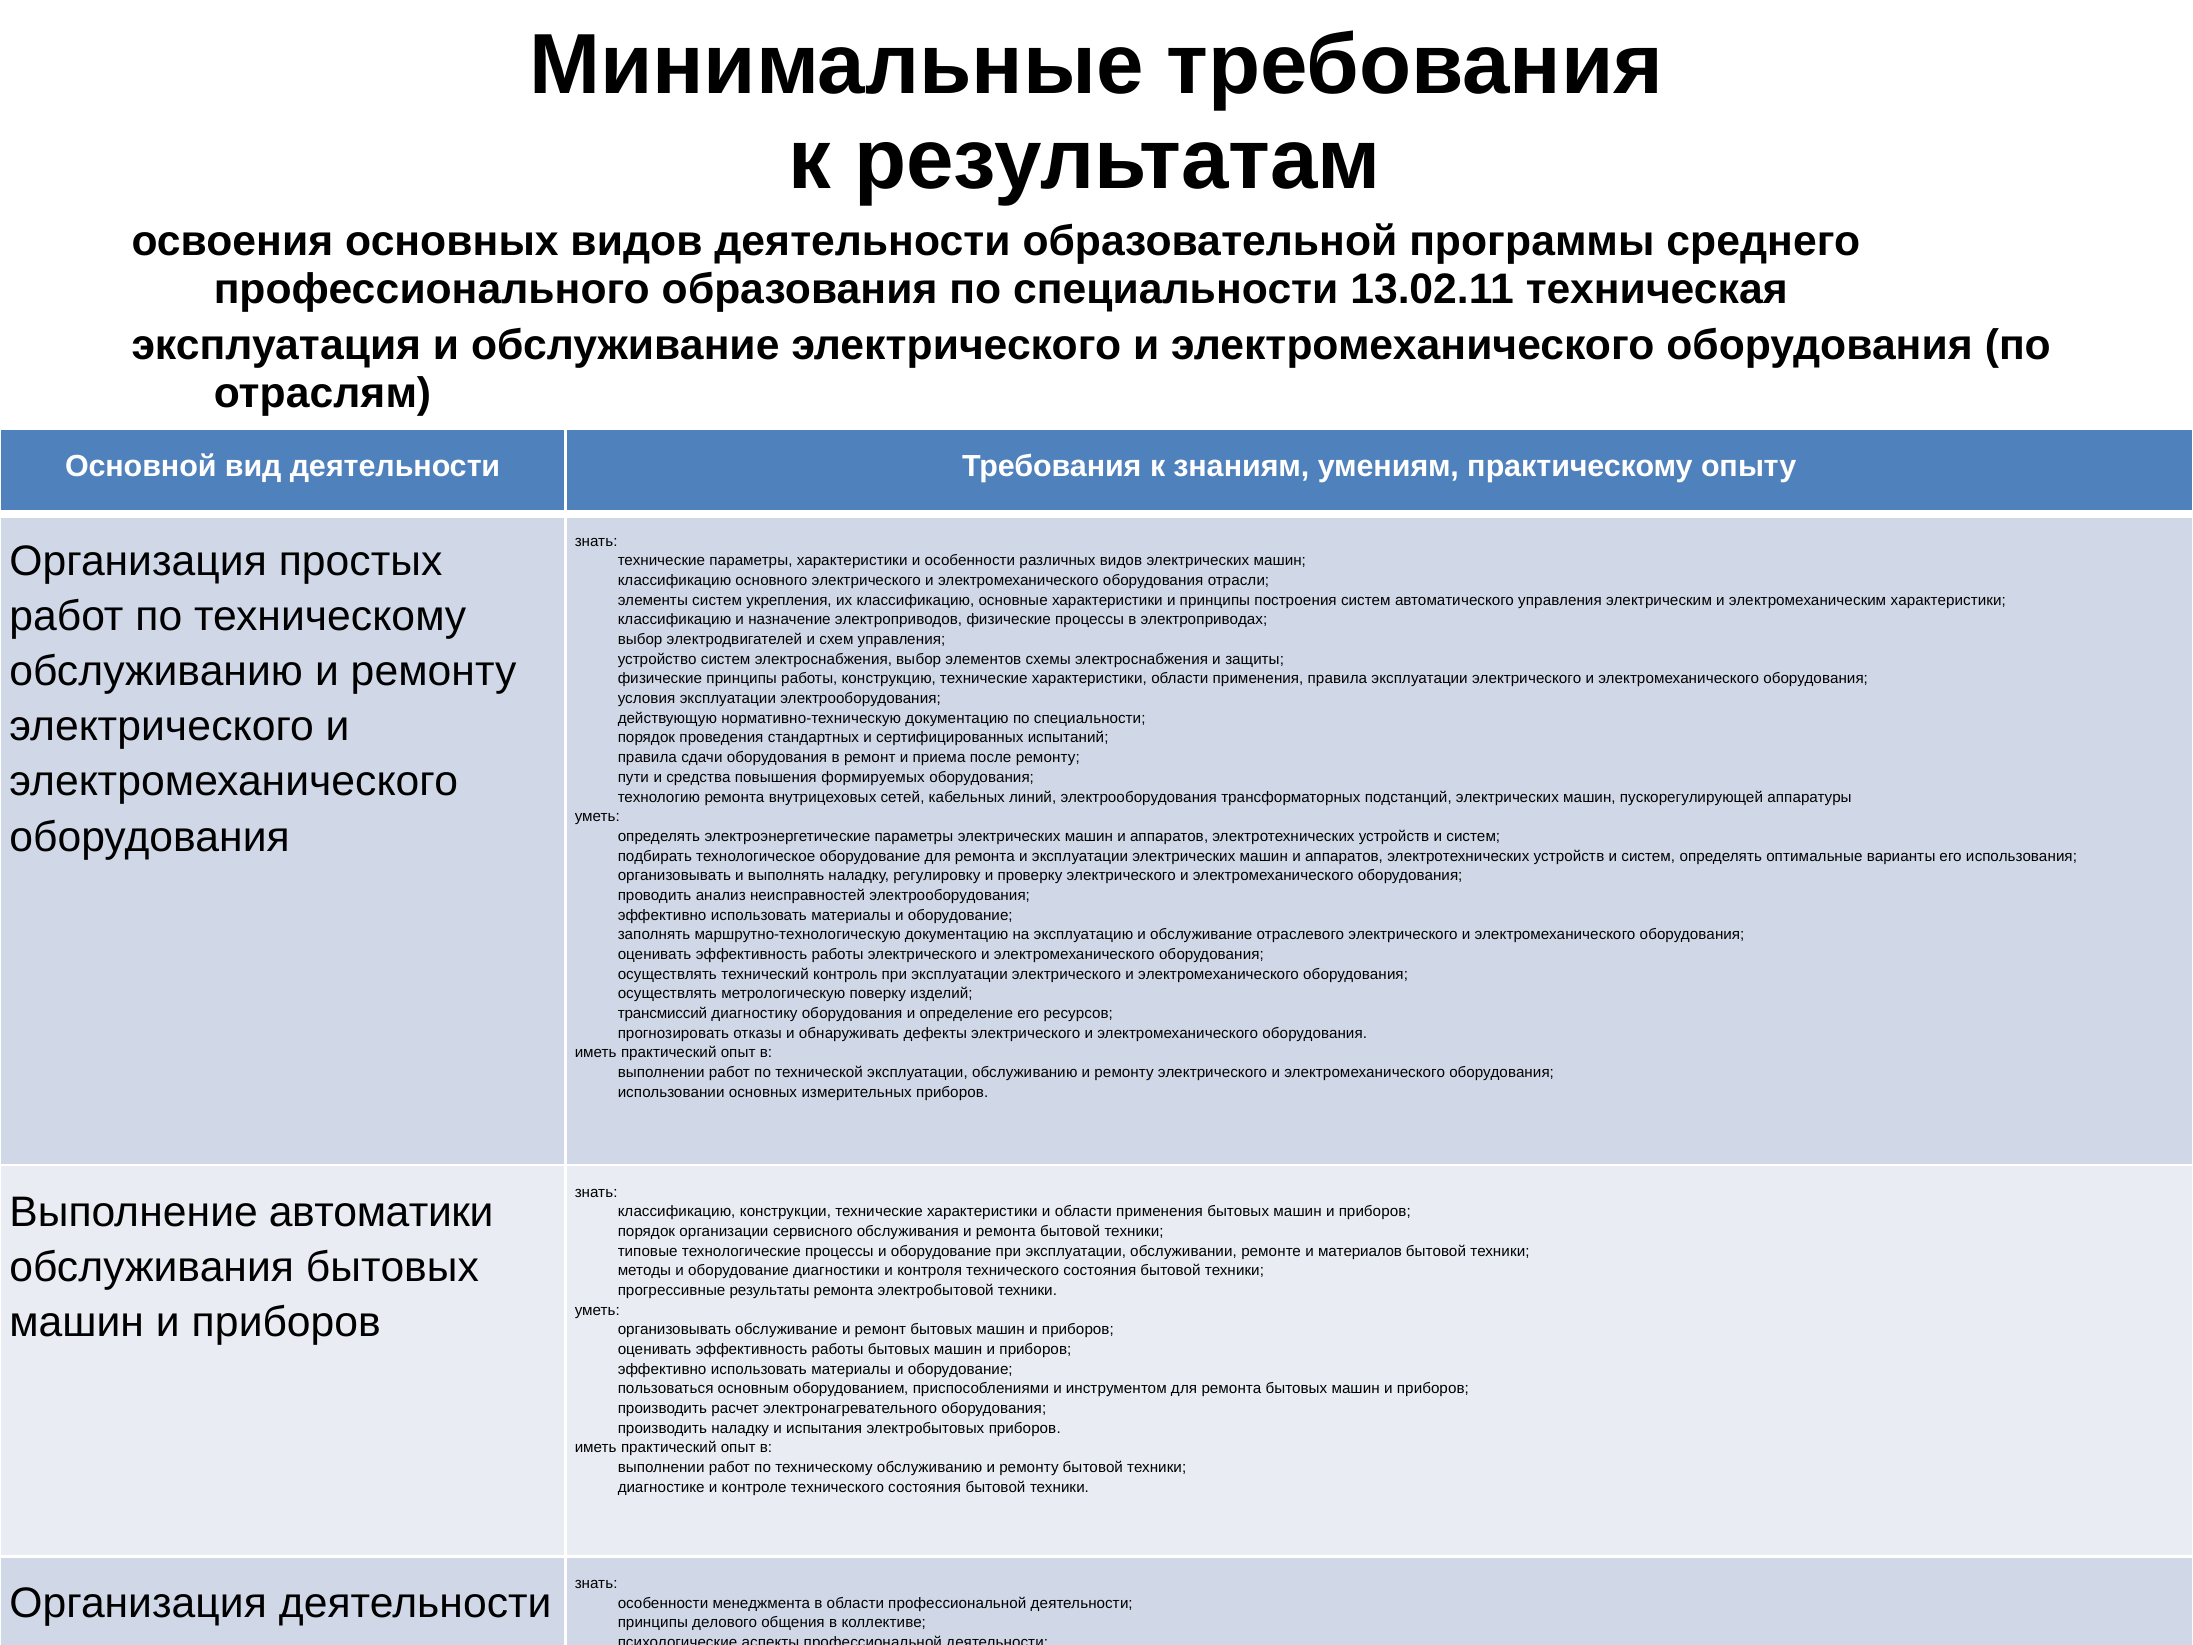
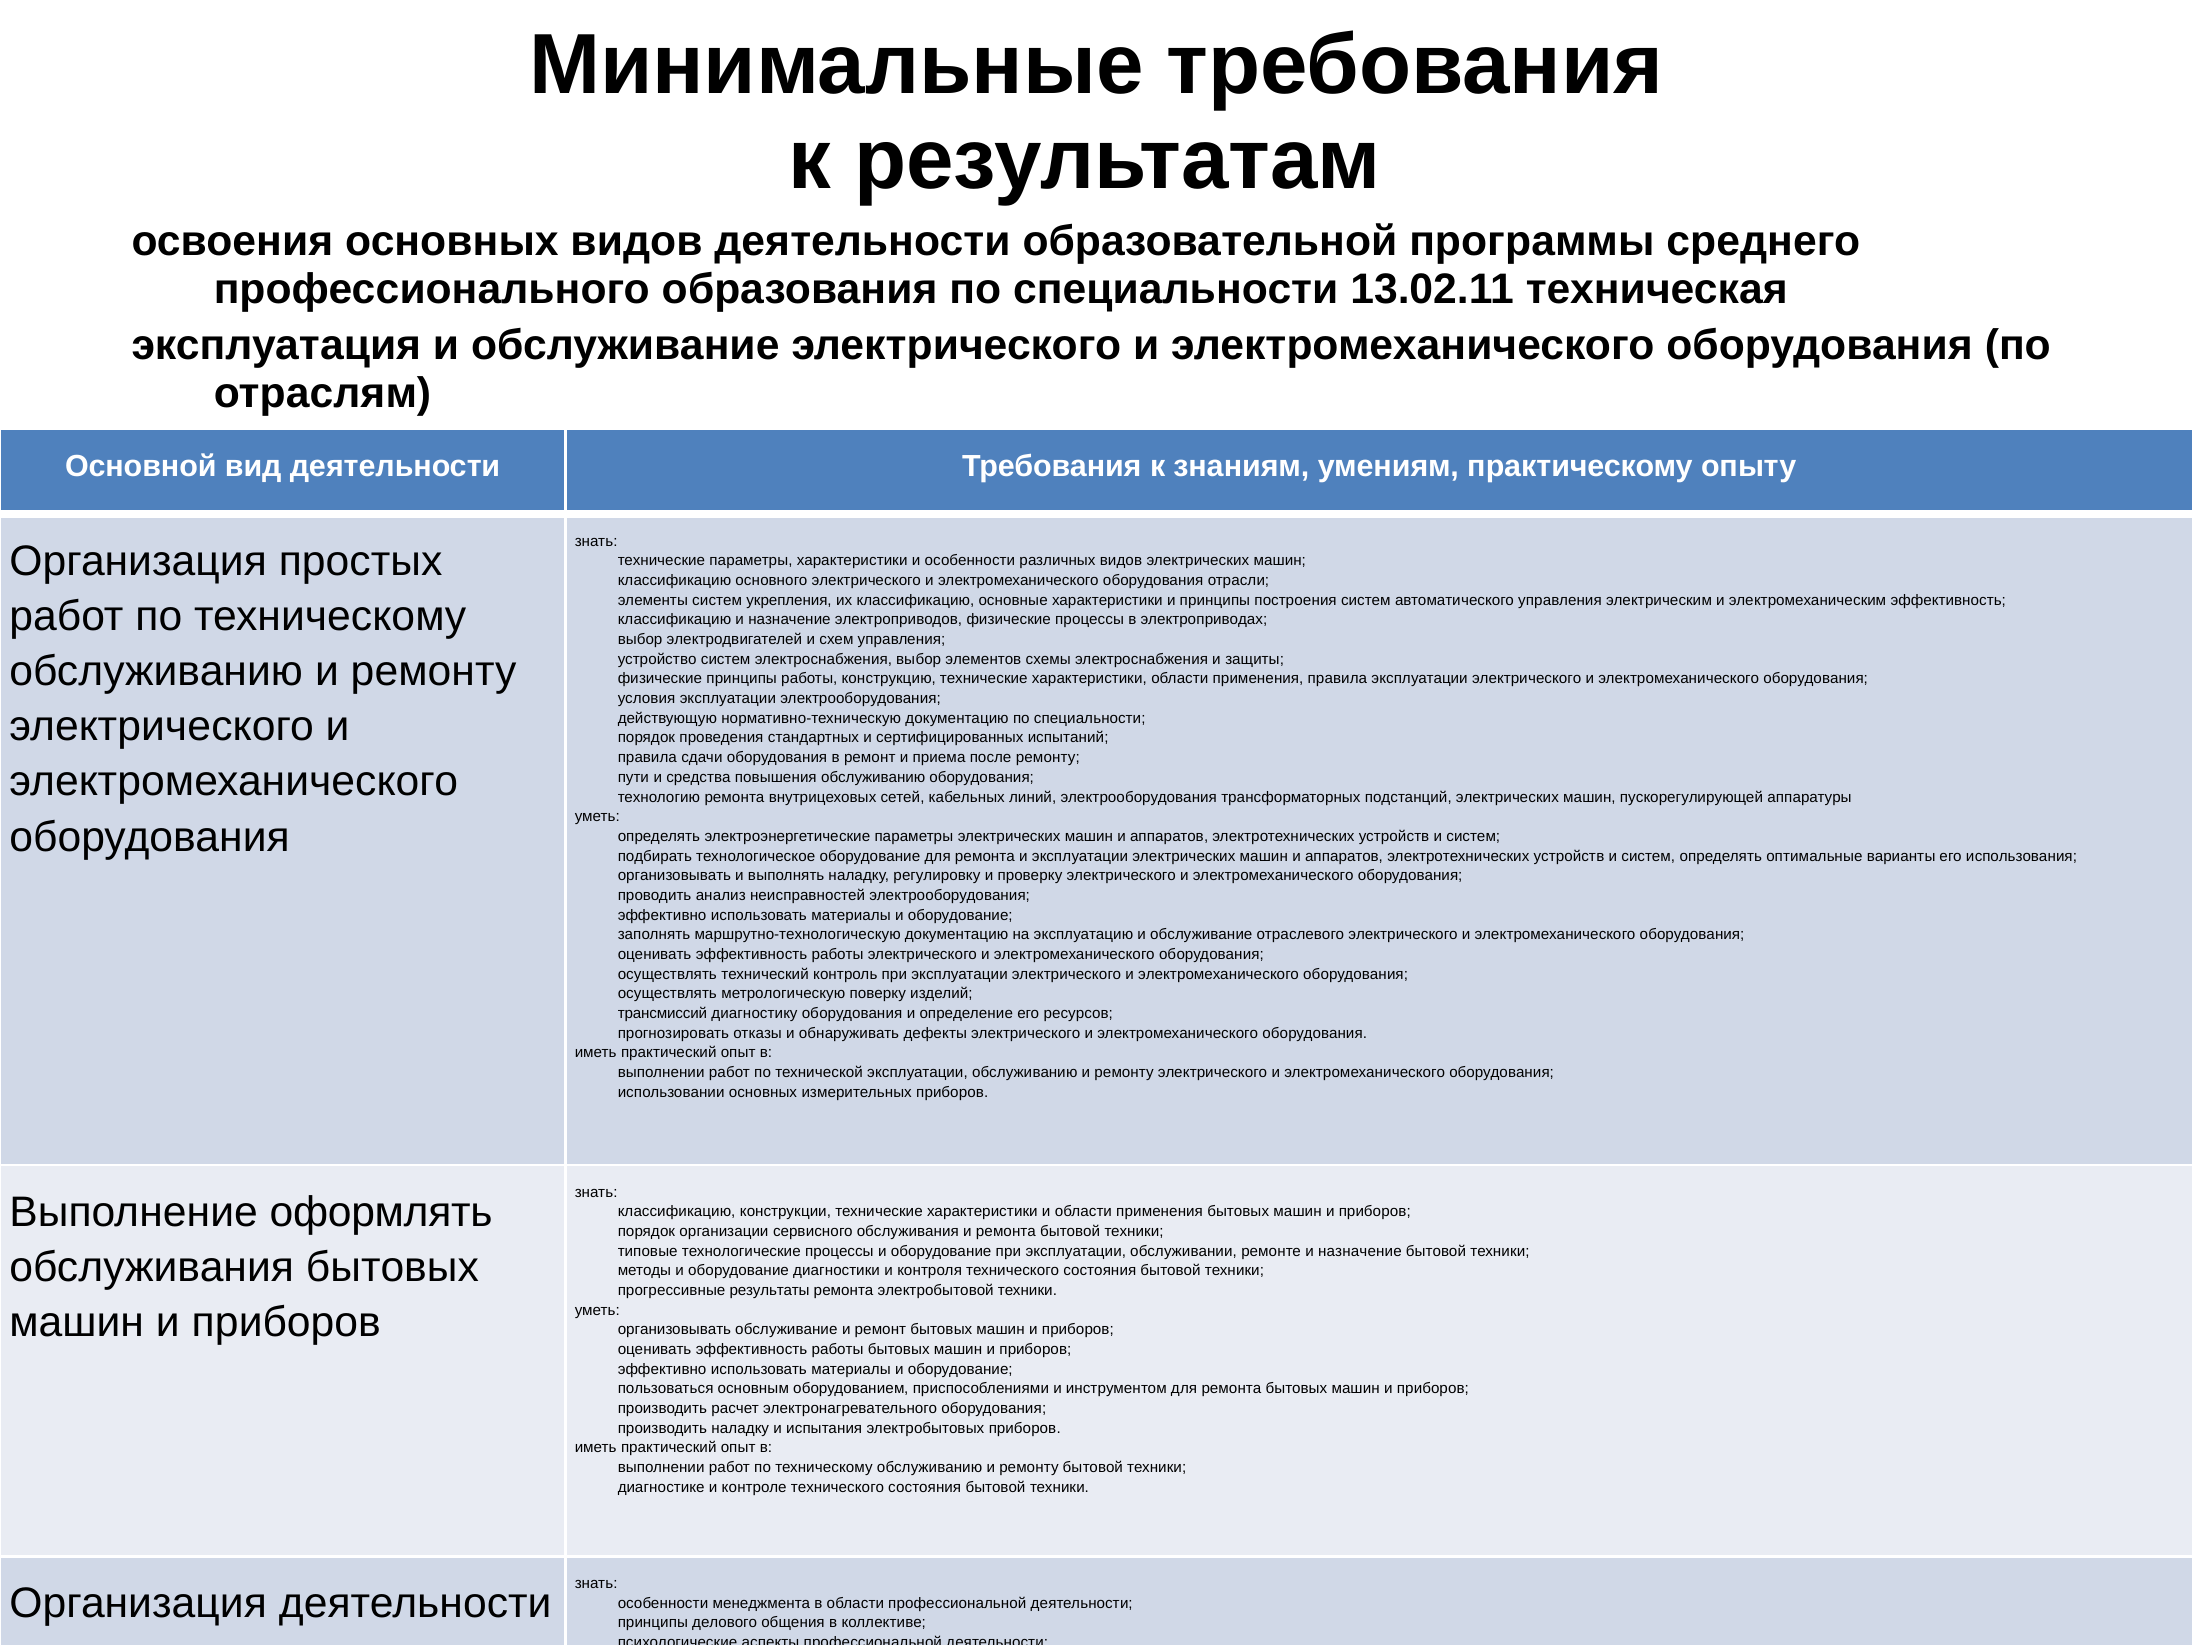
электромеханическим характеристики: характеристики -> эффективность (1948, 600)
повышения формируемых: формируемых -> обслуживанию (873, 777)
автоматики: автоматики -> оформлять (381, 1212)
ремонте и материалов: материалов -> назначение (1360, 1251)
